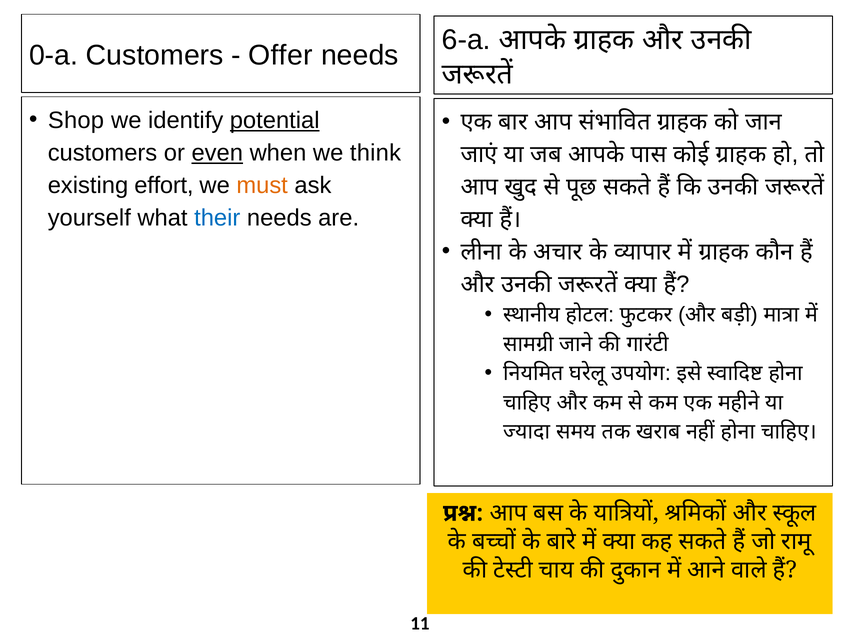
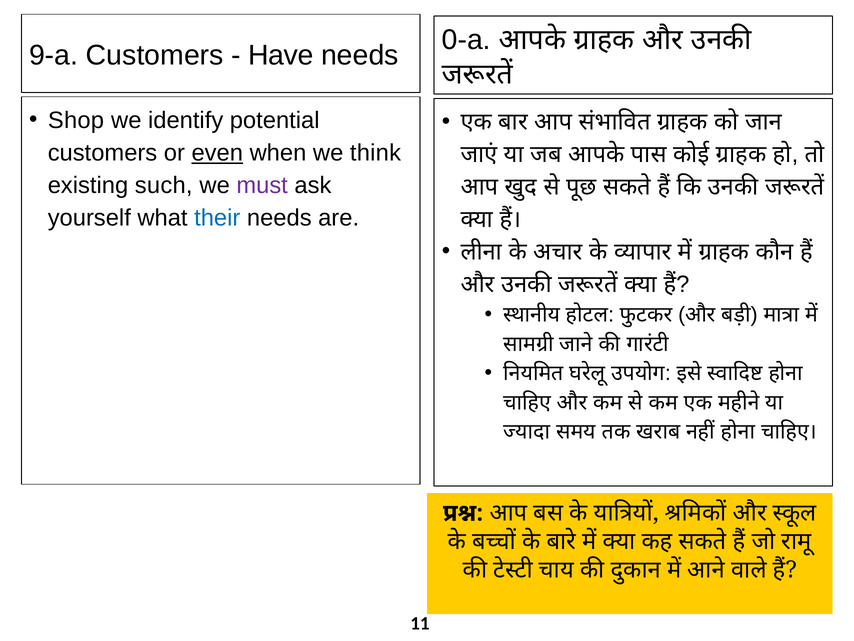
6-a: 6-a -> 0-a (466, 40)
0-a: 0-a -> 9-a (54, 55)
Offer: Offer -> Have (281, 55)
potential underline: present -> none (275, 120)
effort: effort -> such (164, 185)
must colour: orange -> purple (262, 185)
